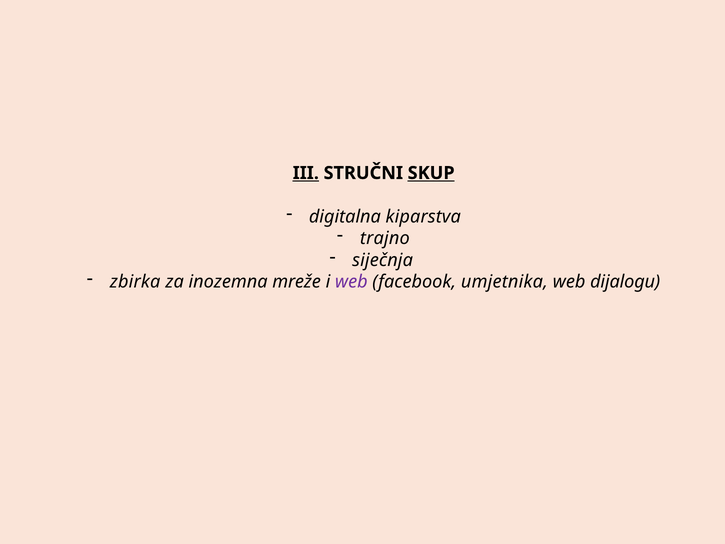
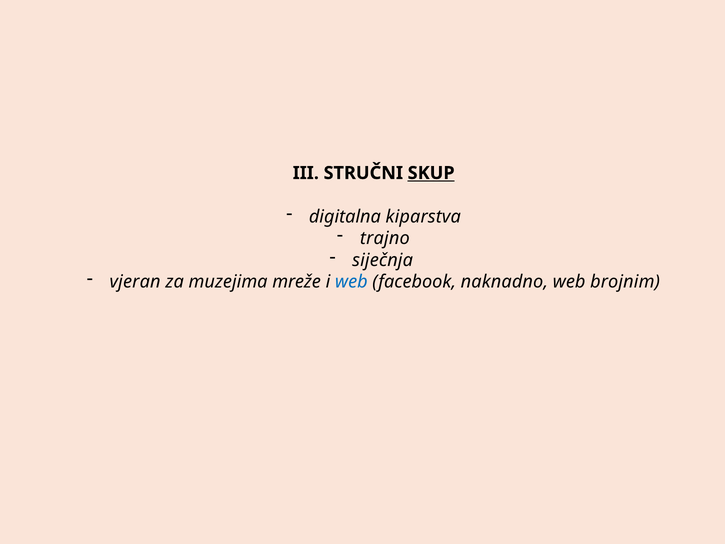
III underline: present -> none (306, 173)
zbirka: zbirka -> vjeran (135, 282)
inozemna: inozemna -> muzejima (228, 282)
web colour: purple -> blue (351, 282)
umjetnika: umjetnika -> naknadno (504, 282)
dijalogu: dijalogu -> brojnim (625, 282)
